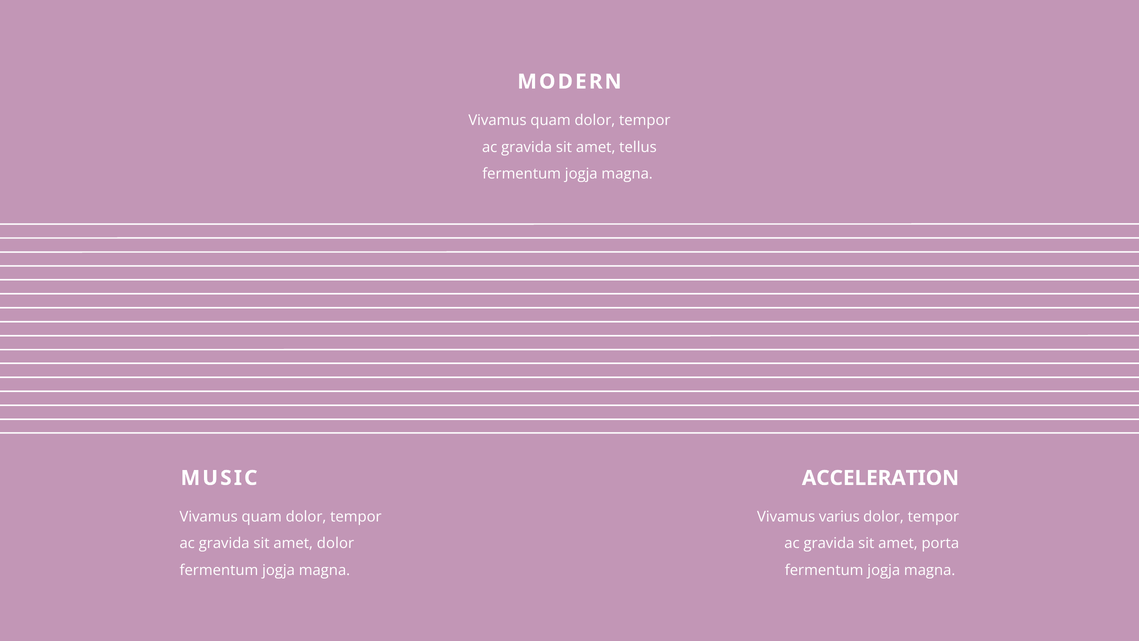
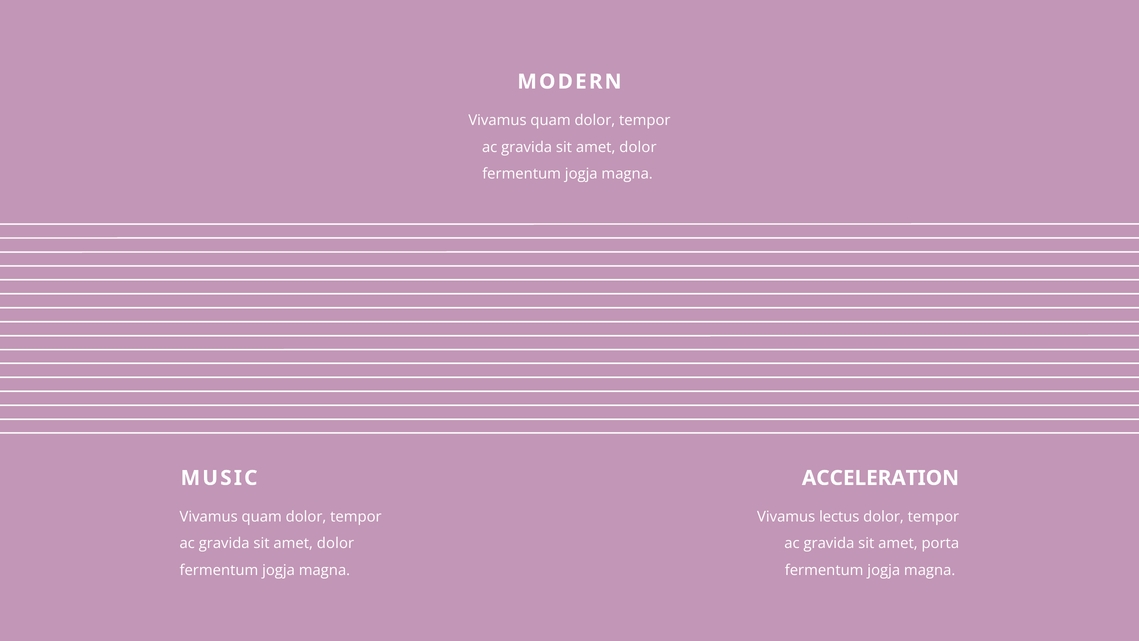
tellus: tellus -> dolor (638, 147)
varius: varius -> lectus (839, 516)
